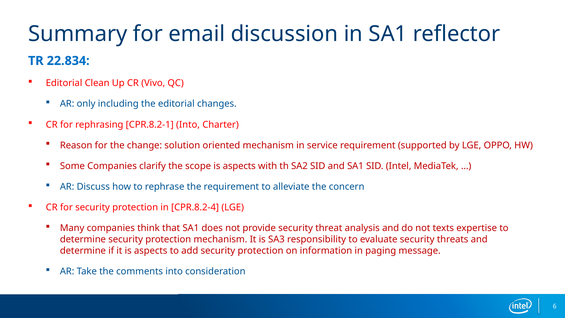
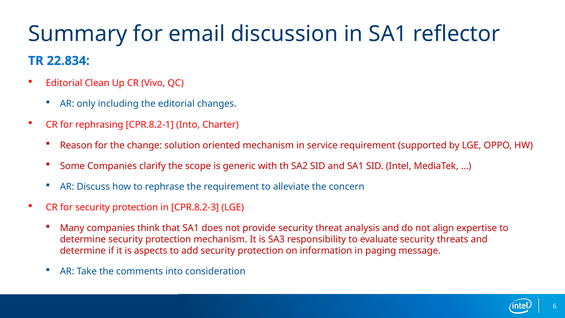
scope is aspects: aspects -> generic (239, 166)
CPR.8.2-4: CPR.8.2-4 -> CPR.8.2-3 (195, 207)
texts: texts -> align (443, 228)
